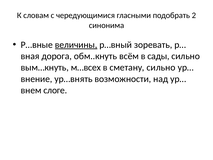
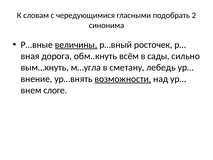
зоревать: зоревать -> росточек (153, 45)
м…всех: м…всех -> м…угла (86, 67)
сметану сильно: сильно -> лебедь (161, 67)
возможности underline: none -> present (123, 79)
